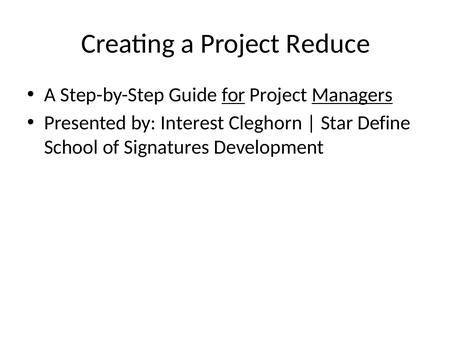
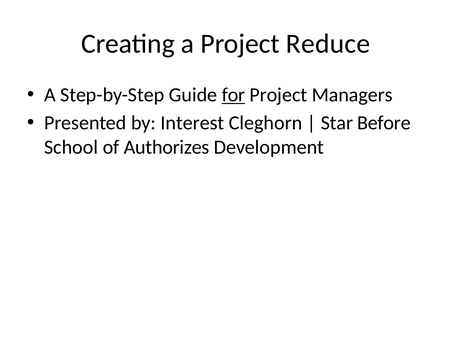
Managers underline: present -> none (352, 95)
Define: Define -> Before (384, 123)
Signatures: Signatures -> Authorizes (167, 147)
